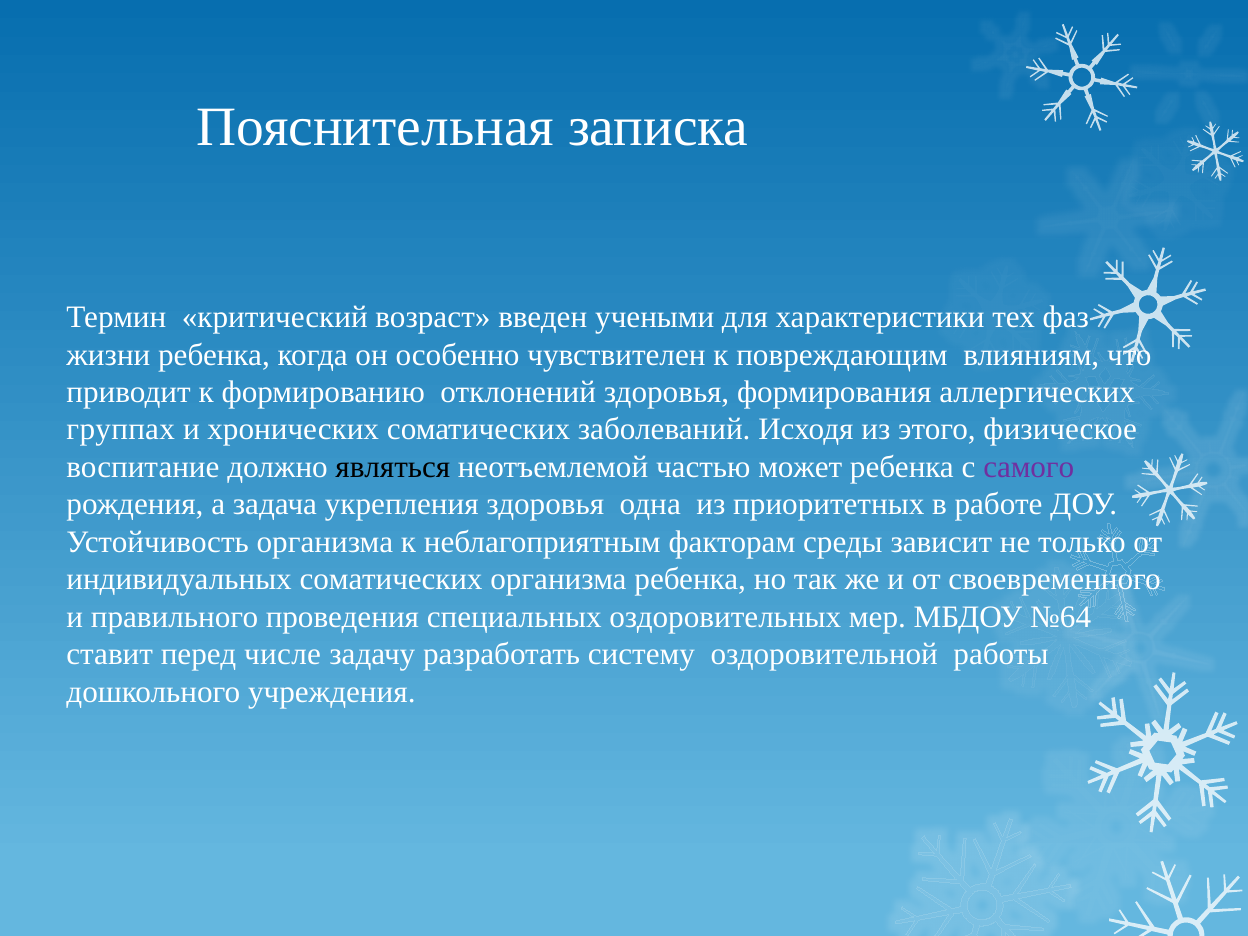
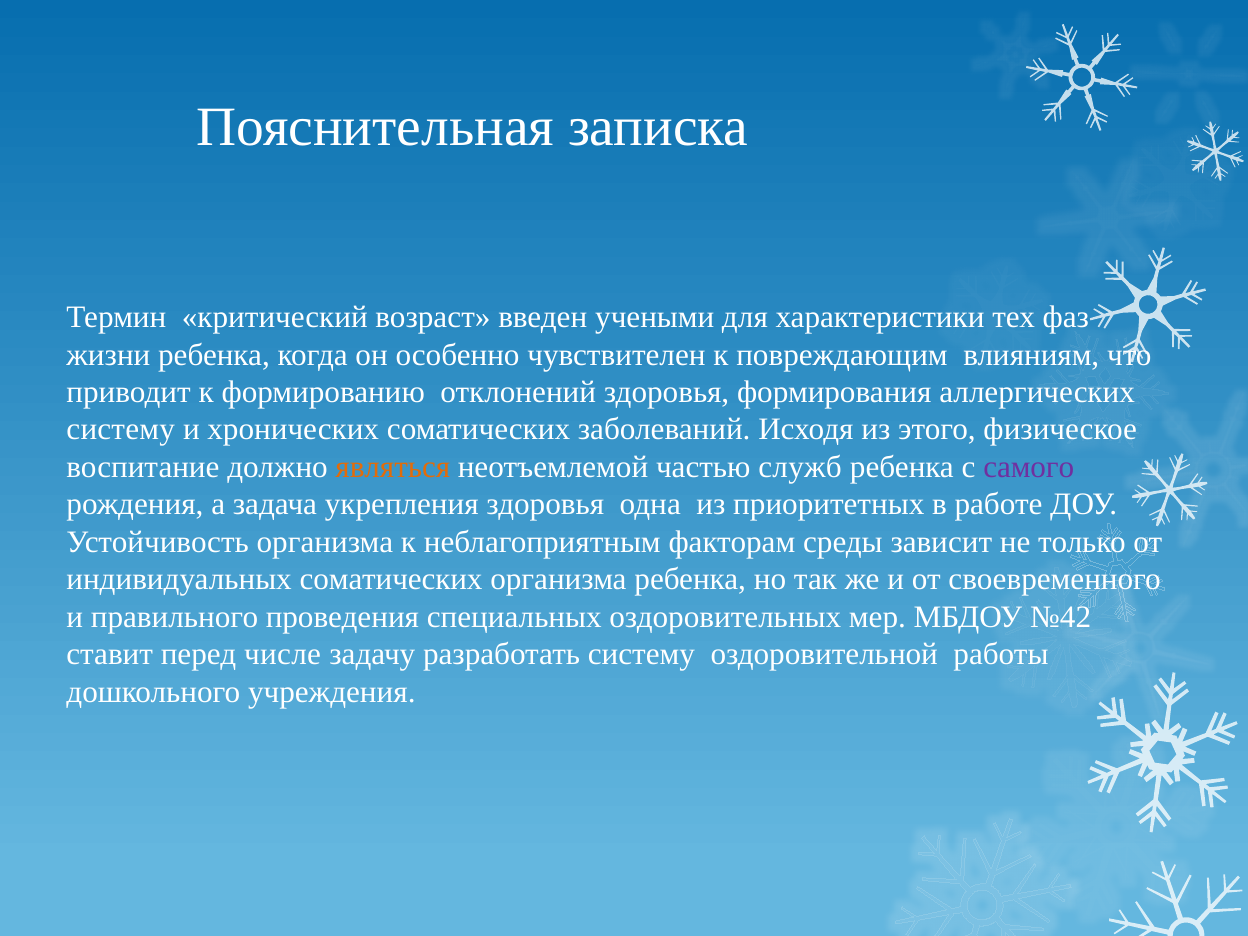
группах: группах -> систему (121, 430)
являться colour: black -> orange (393, 467)
может: может -> служб (800, 467)
№64: №64 -> №42 (1061, 617)
